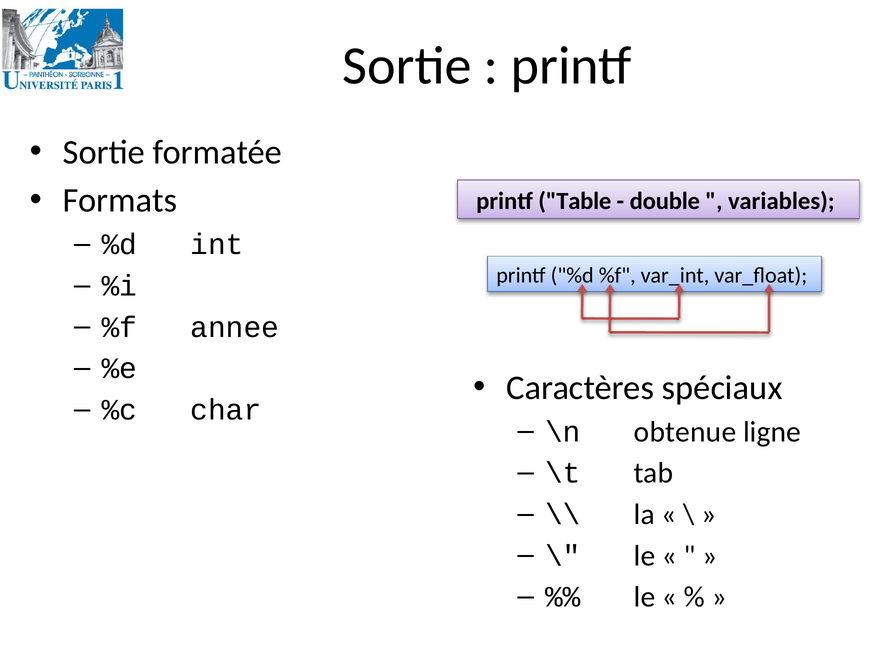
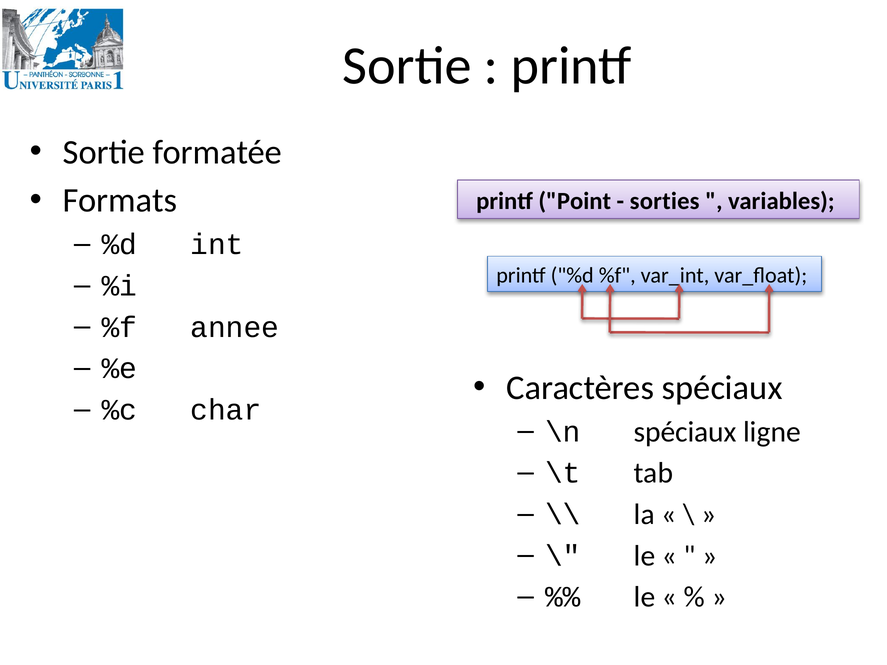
Table: Table -> Point (575, 201)
double: double -> sorties (665, 201)
\n obtenue: obtenue -> spéciaux (685, 432)
